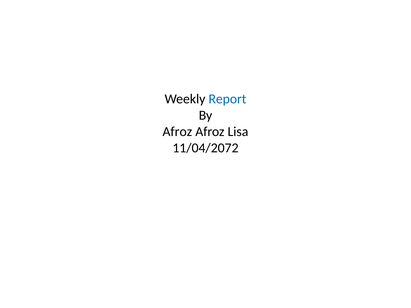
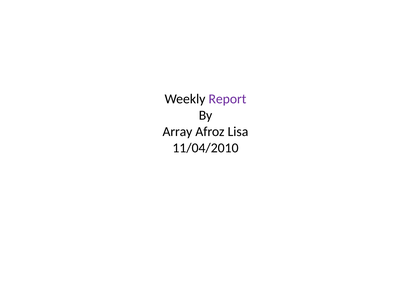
Report colour: blue -> purple (227, 99)
Afroz: Afroz -> Array (177, 132)
11/04/2072: 11/04/2072 -> 11/04/2010 (205, 148)
